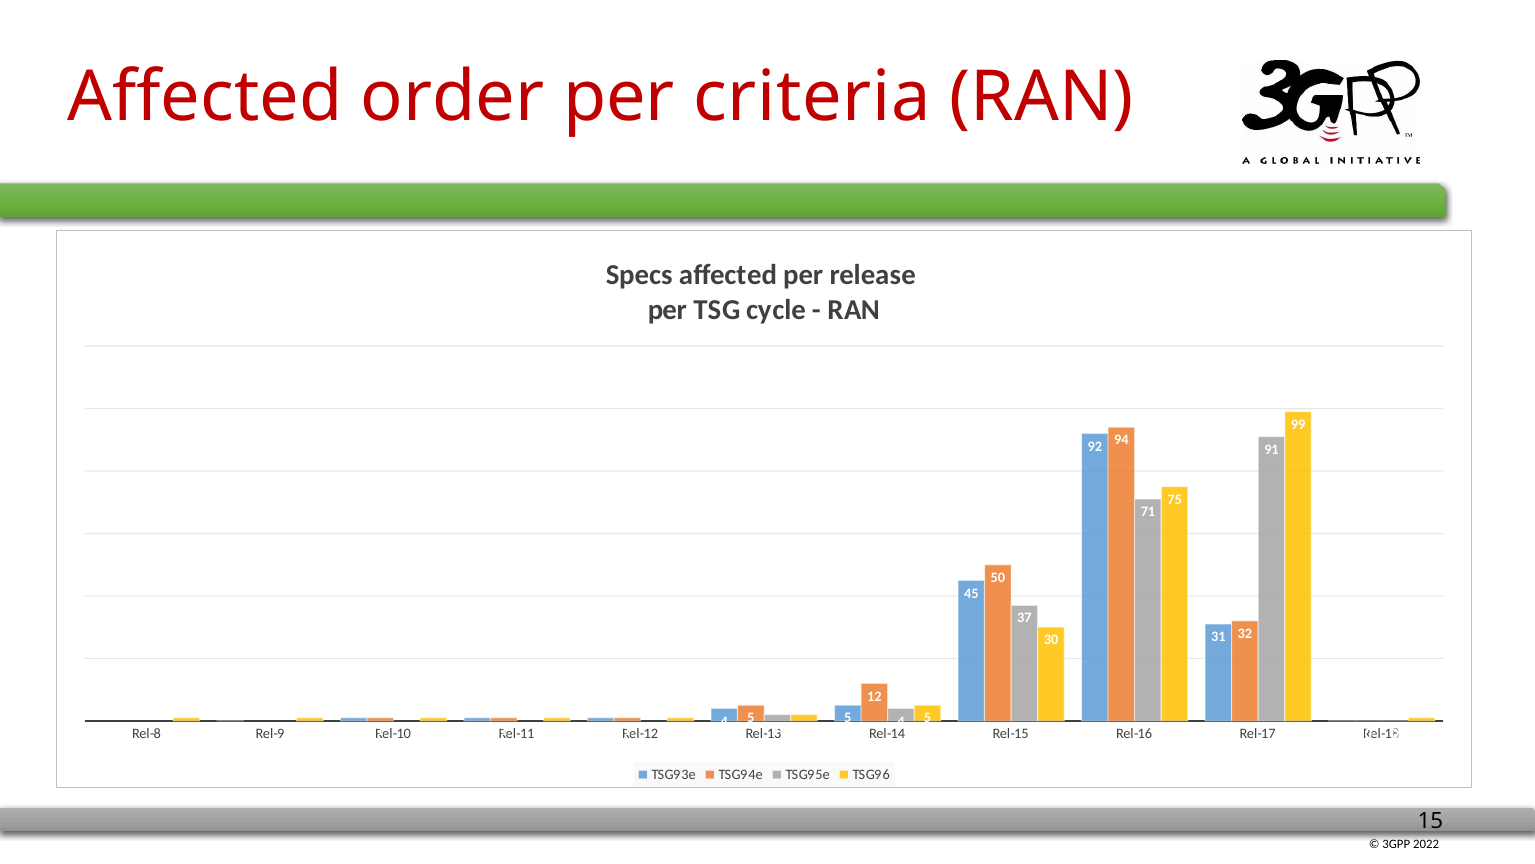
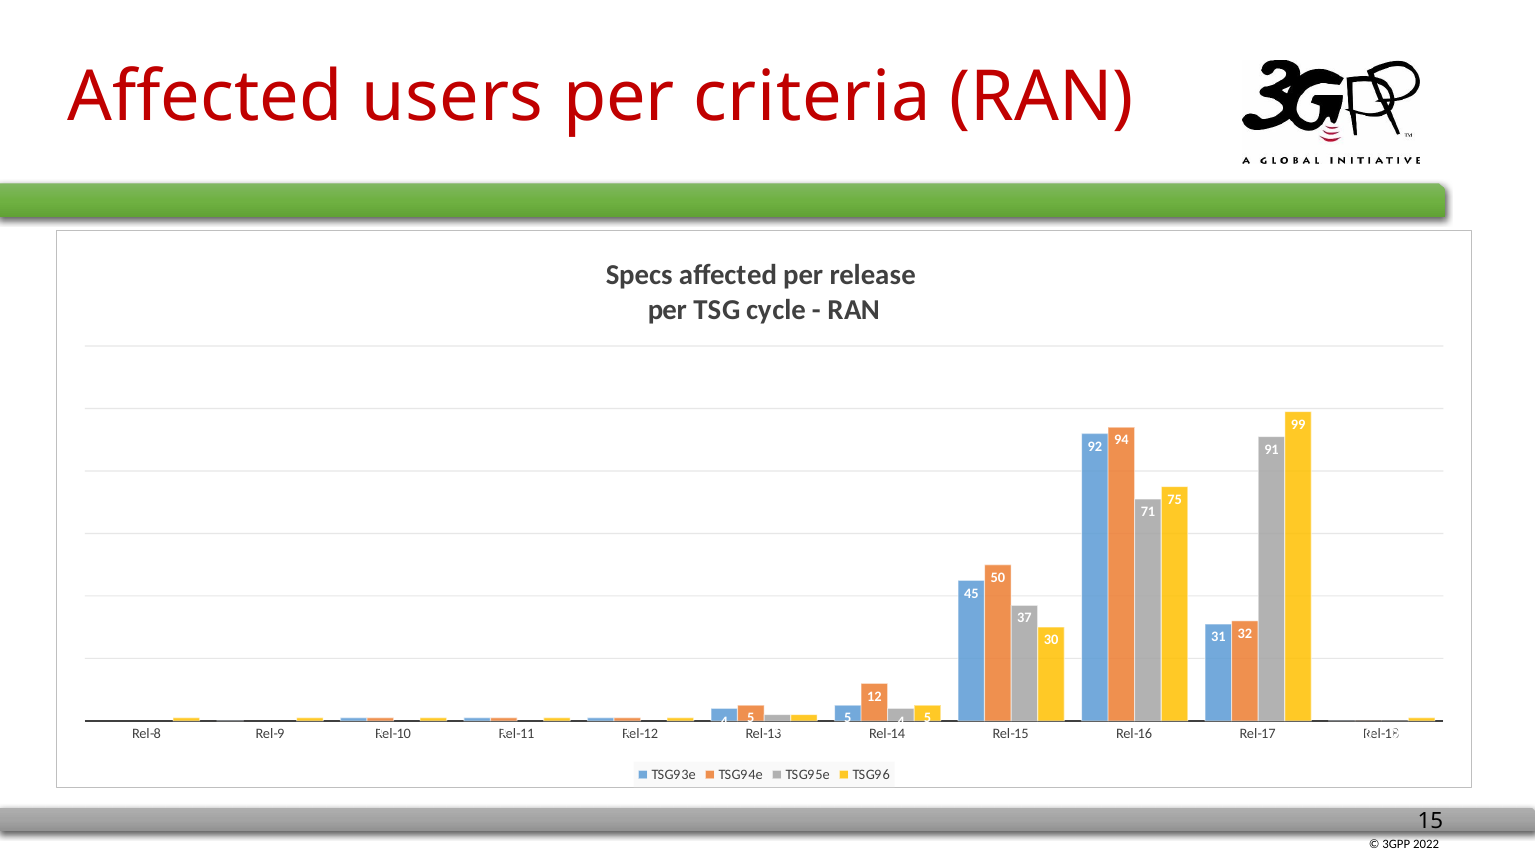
order: order -> users (452, 97)
